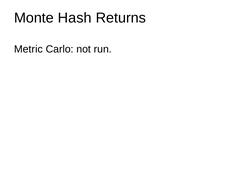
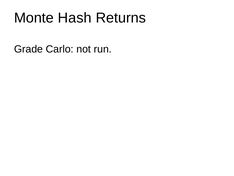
Metric: Metric -> Grade (28, 49)
